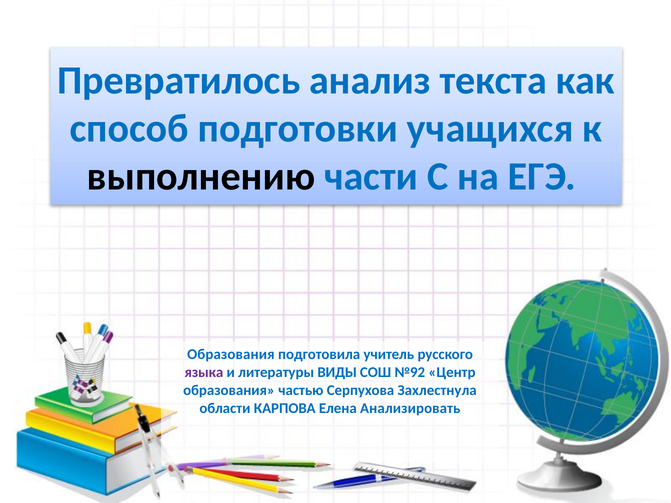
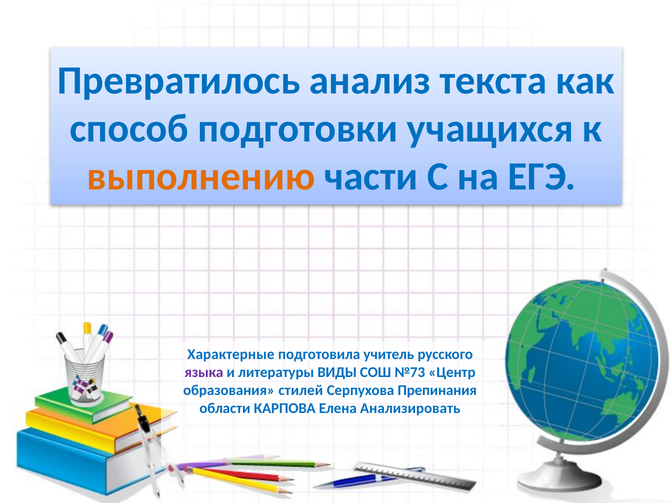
выполнению colour: black -> orange (201, 177)
Образования: Образования -> Характерные (231, 355)
№92: №92 -> №73 (410, 373)
частью: частью -> стилей (301, 390)
Захлестнула: Захлестнула -> Препинания (437, 390)
